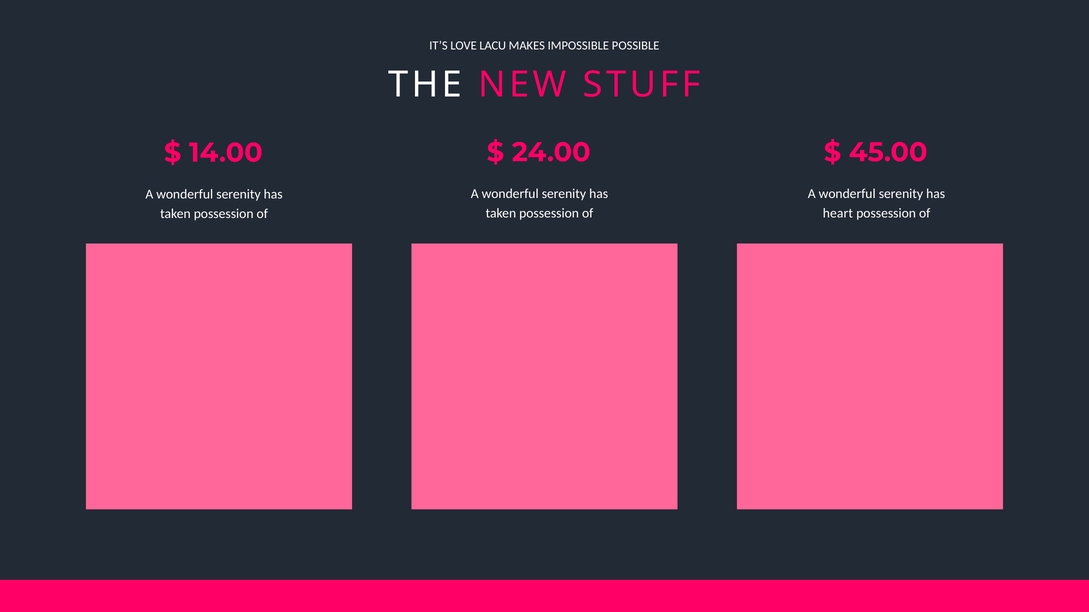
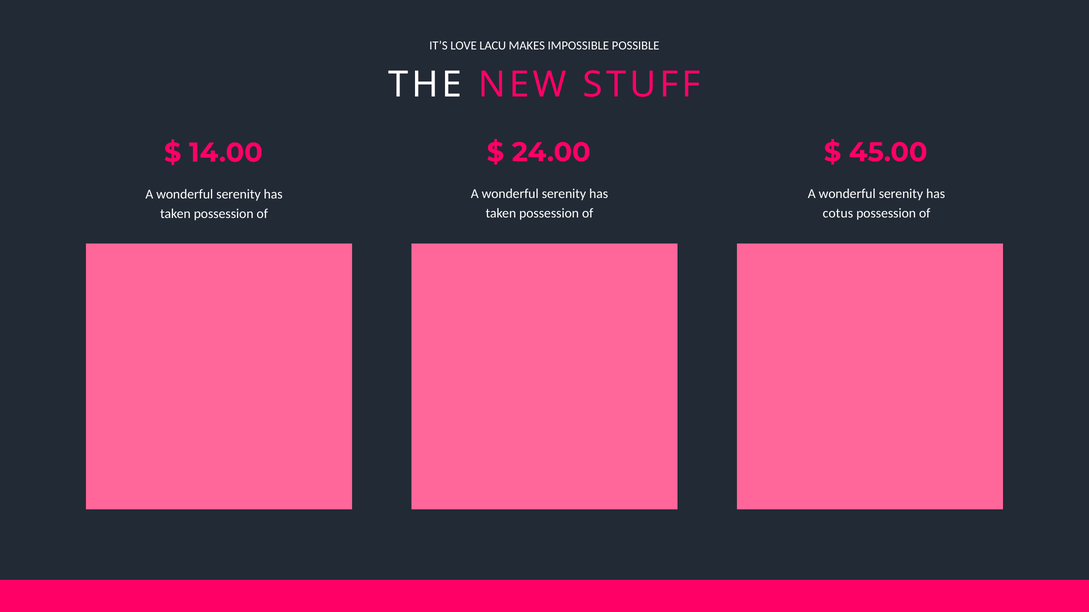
heart: heart -> cotus (838, 213)
